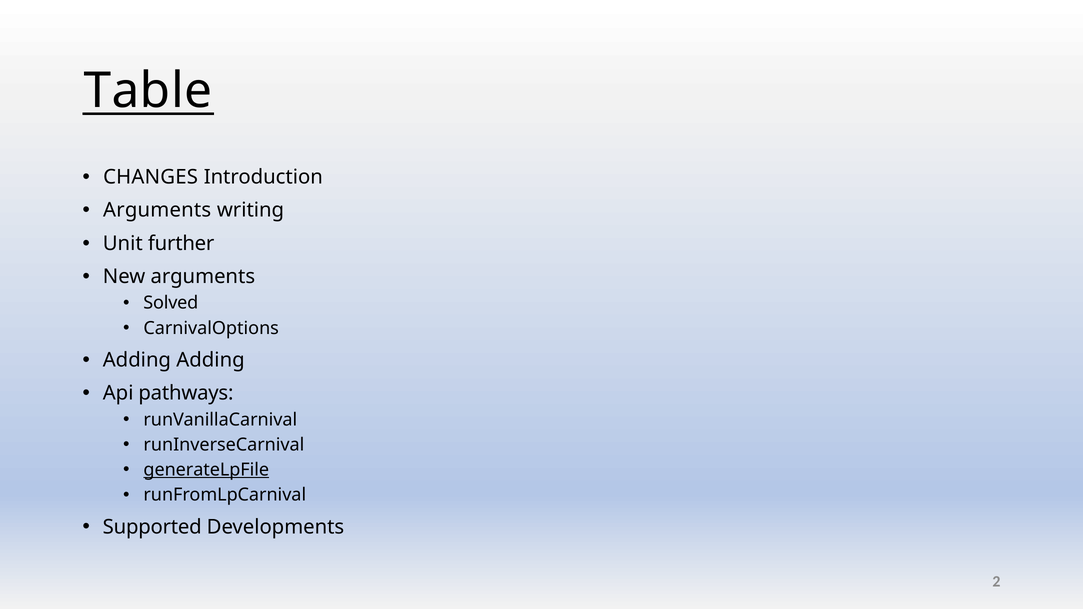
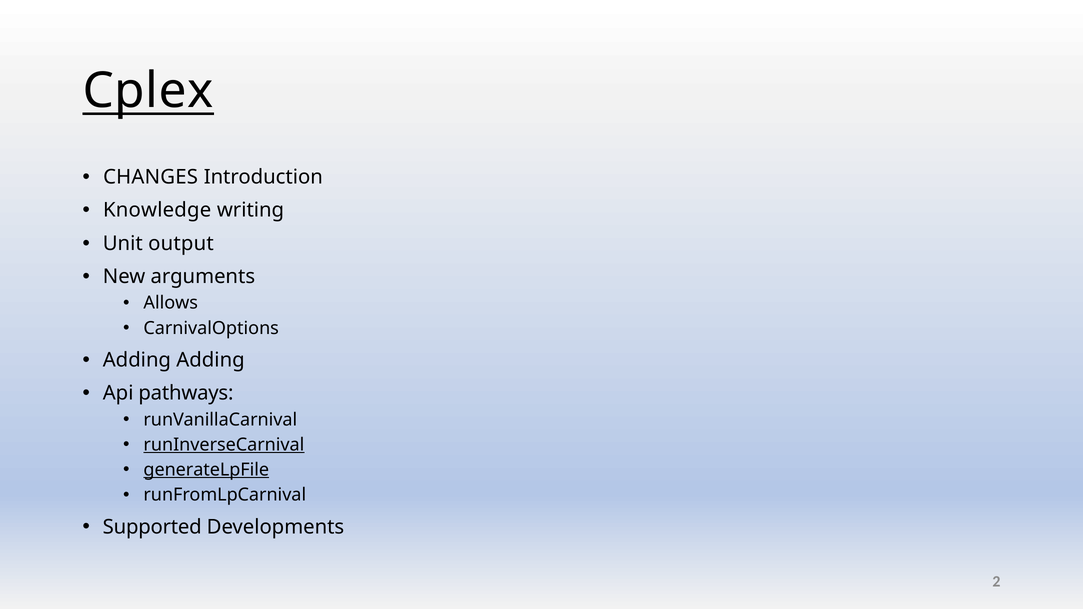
Table: Table -> Cplex (148, 91)
Arguments: Arguments -> Knowledge (157, 210)
further: further -> output (181, 244)
Solved: Solved -> Allows (171, 303)
runInverseCarnival underline: none -> present (224, 445)
